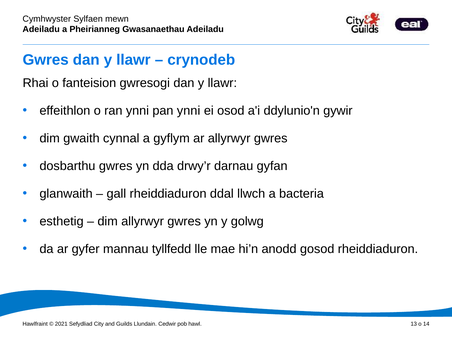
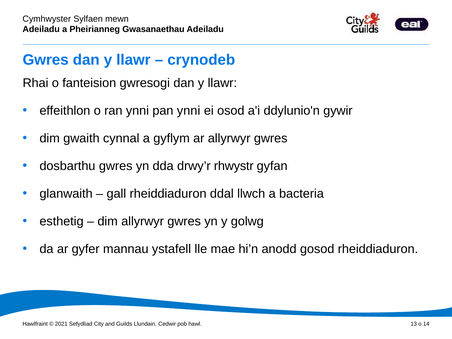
darnau: darnau -> rhwystr (234, 166)
tyllfedd: tyllfedd -> ystafell (172, 249)
